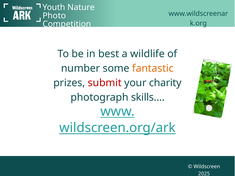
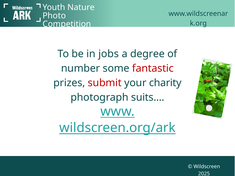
best: best -> jobs (109, 54)
wildlife: wildlife -> degree (147, 54)
fantastic colour: orange -> red (153, 68)
skills: skills -> suits (148, 97)
